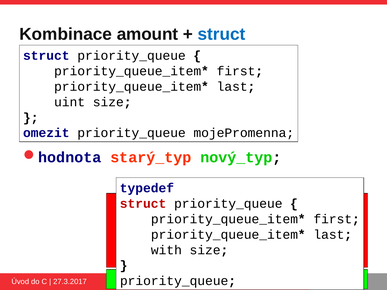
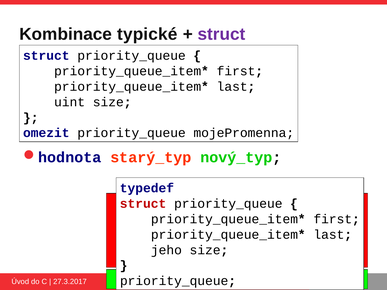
amount: amount -> typické (147, 34)
struct colour: blue -> purple (221, 34)
with: with -> jeho (166, 250)
